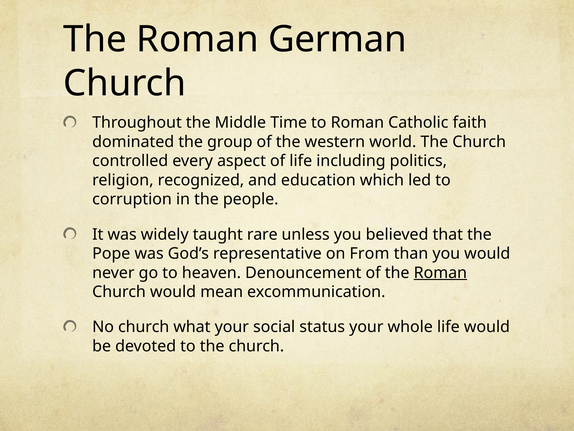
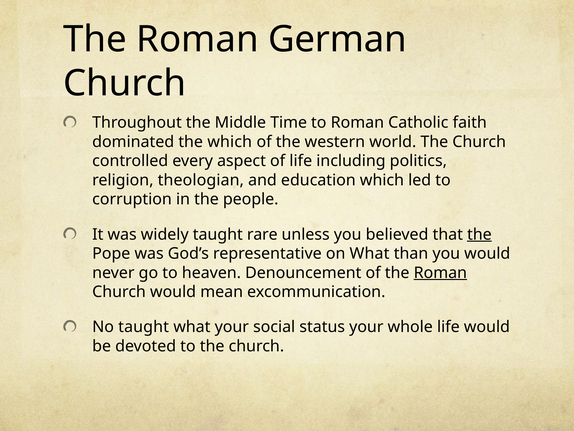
the group: group -> which (230, 142)
recognized: recognized -> theologian (201, 180)
the underline: none -> present (479, 234)
on From: From -> What (369, 253)
No church: church -> taught (144, 327)
